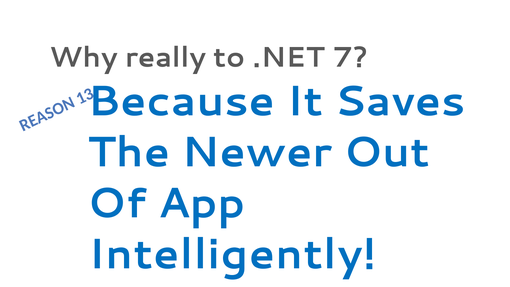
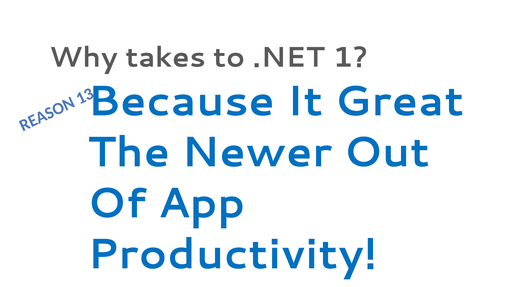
really: really -> takes (166, 58)
.NET 7: 7 -> 1 (350, 58)
Saves: Saves -> Great (399, 102)
Intelligently: Intelligently -> Productivity (232, 255)
